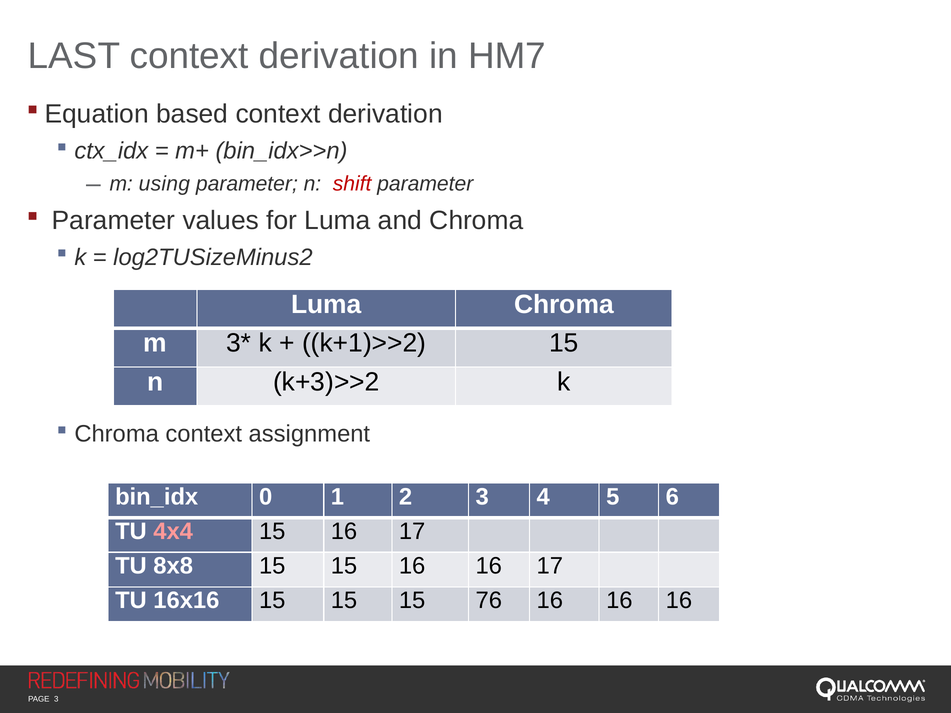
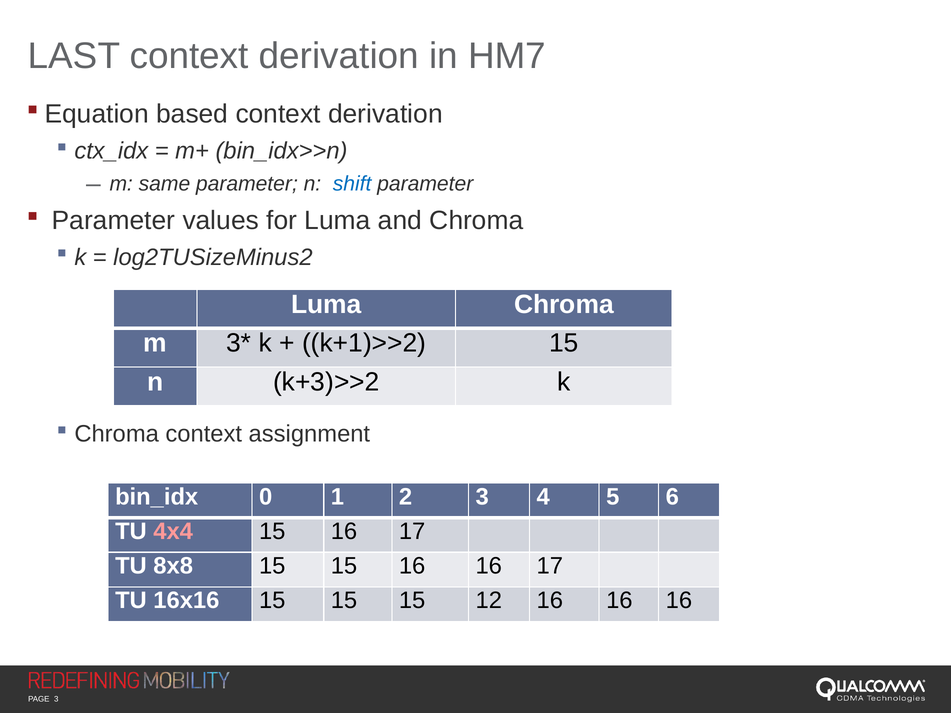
using: using -> same (164, 184)
shift colour: red -> blue (352, 184)
76: 76 -> 12 (489, 601)
